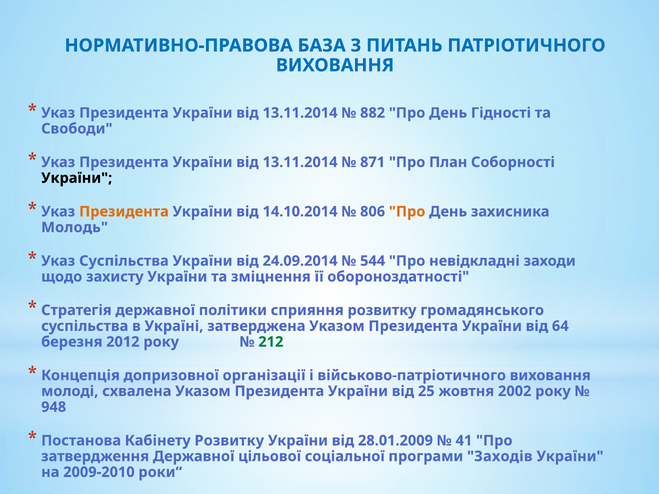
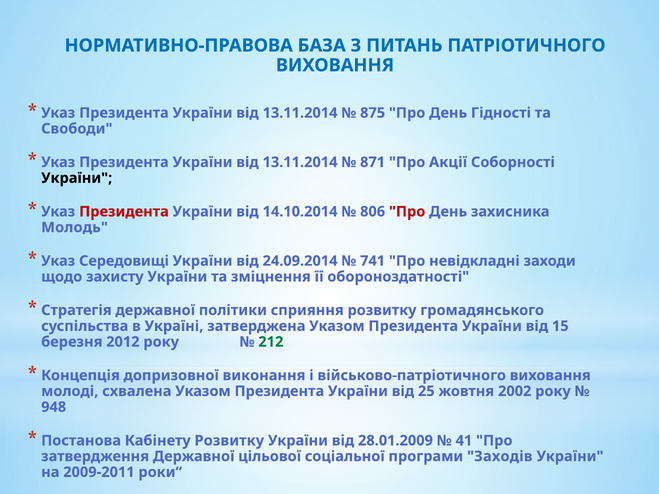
882: 882 -> 875 (373, 113)
План: План -> Акції (448, 162)
Президента colour: orange -> red (124, 212)
Про colour: orange -> red (407, 212)
Указ Суспільства: Суспільства -> Середовищі (124, 261)
544: 544 -> 741 (373, 261)
64: 64 -> 15 (560, 326)
організації: організації -> виконання (264, 376)
2009-2010: 2009-2010 -> 2009-2011 (99, 472)
